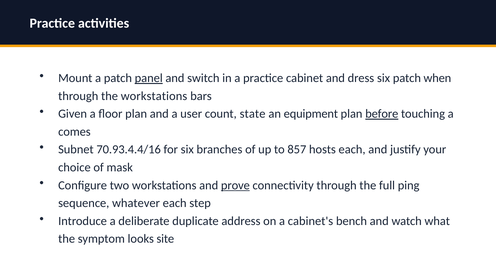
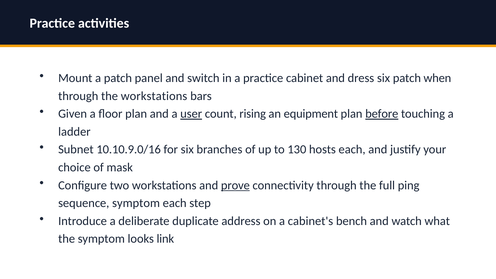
panel underline: present -> none (149, 78)
user underline: none -> present (191, 114)
state: state -> rising (253, 114)
comes: comes -> ladder (74, 132)
70.93.4.4/16: 70.93.4.4/16 -> 10.10.9.0/16 (129, 150)
857: 857 -> 130 (297, 150)
sequence whatever: whatever -> symptom (136, 203)
site: site -> link (165, 239)
